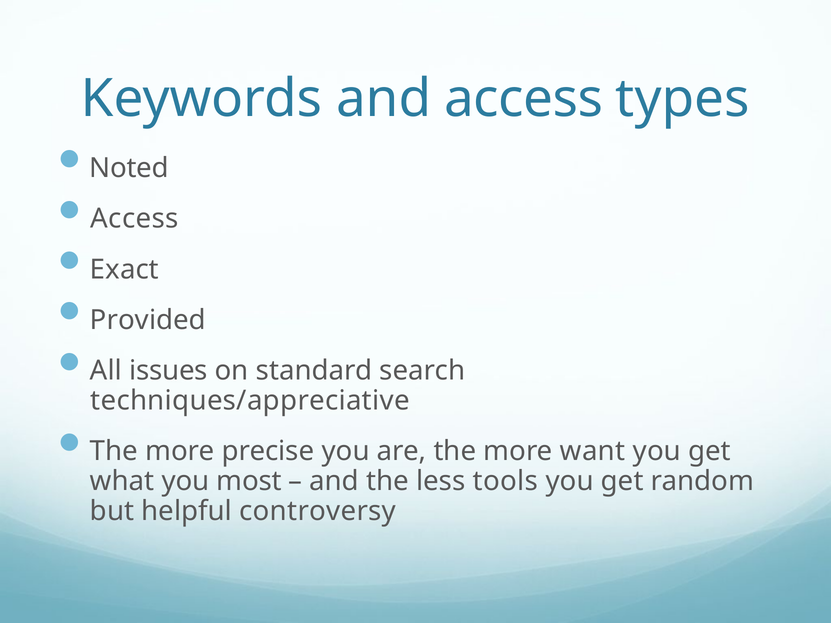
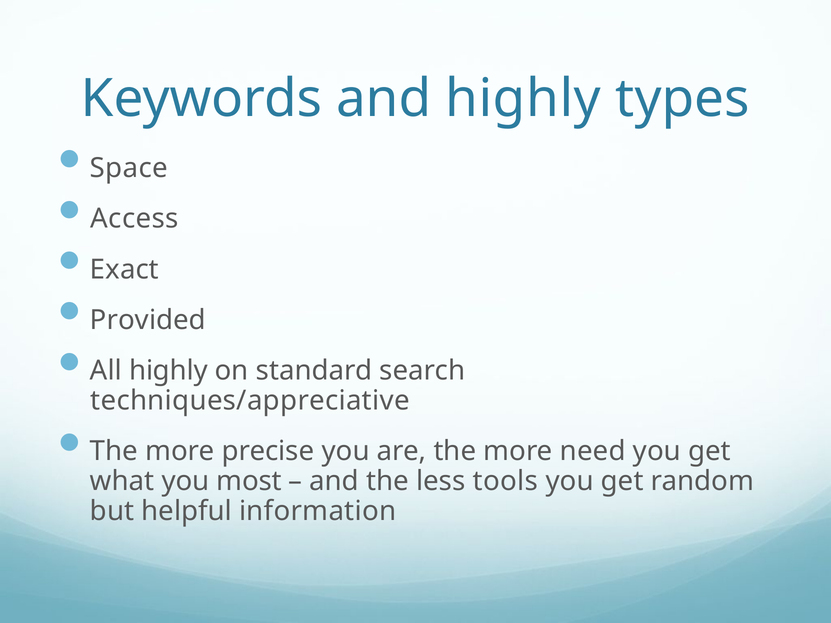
and access: access -> highly (523, 99)
Noted: Noted -> Space (129, 168)
All issues: issues -> highly (168, 371)
want: want -> need (593, 451)
controversy: controversy -> information (318, 511)
